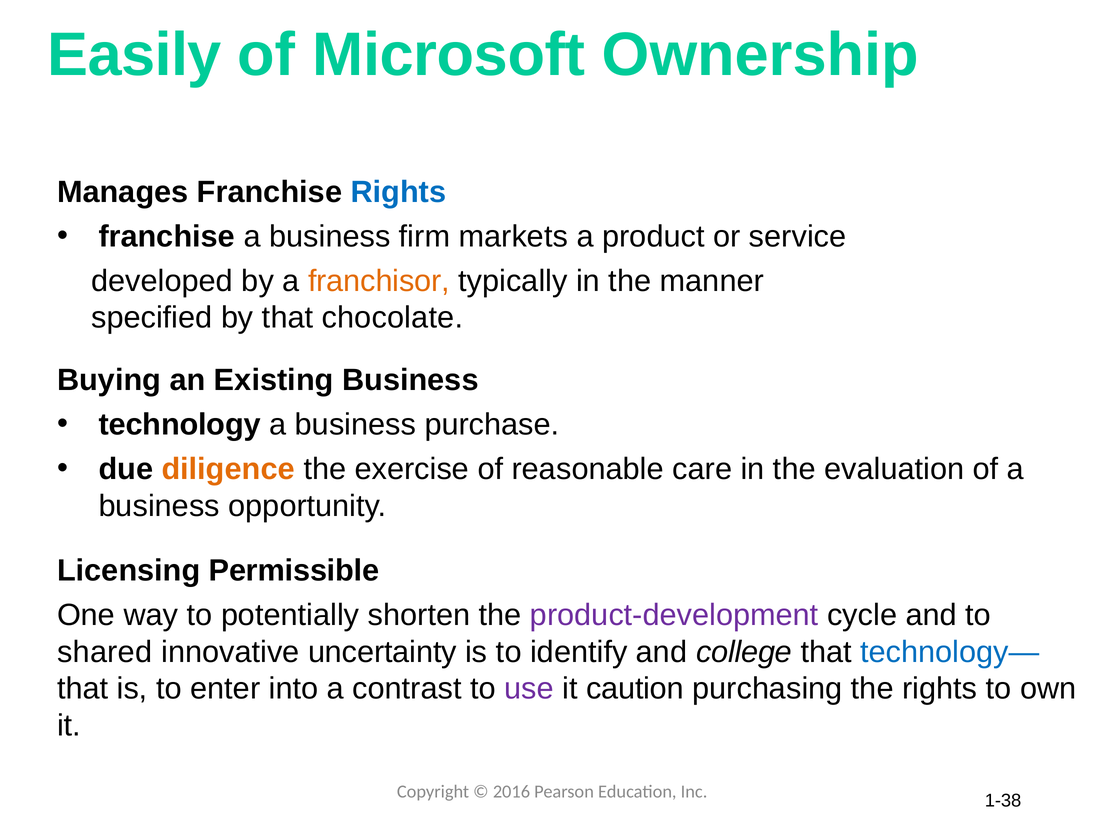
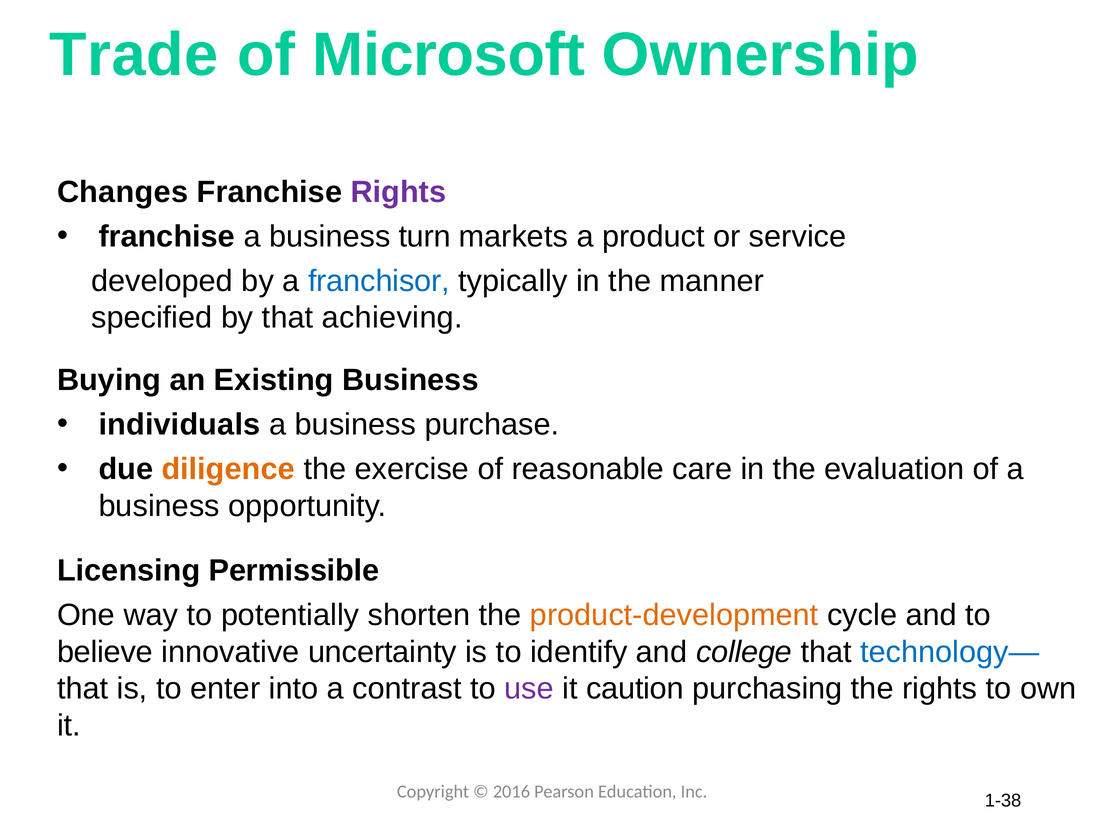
Easily: Easily -> Trade (134, 55)
Manages: Manages -> Changes (123, 192)
Rights colour: blue -> purple (398, 192)
firm: firm -> turn (425, 236)
franchisor colour: orange -> blue (379, 281)
chocolate: chocolate -> achieving (392, 318)
technology: technology -> individuals (179, 425)
product-development colour: purple -> orange (674, 615)
shared: shared -> believe (105, 652)
